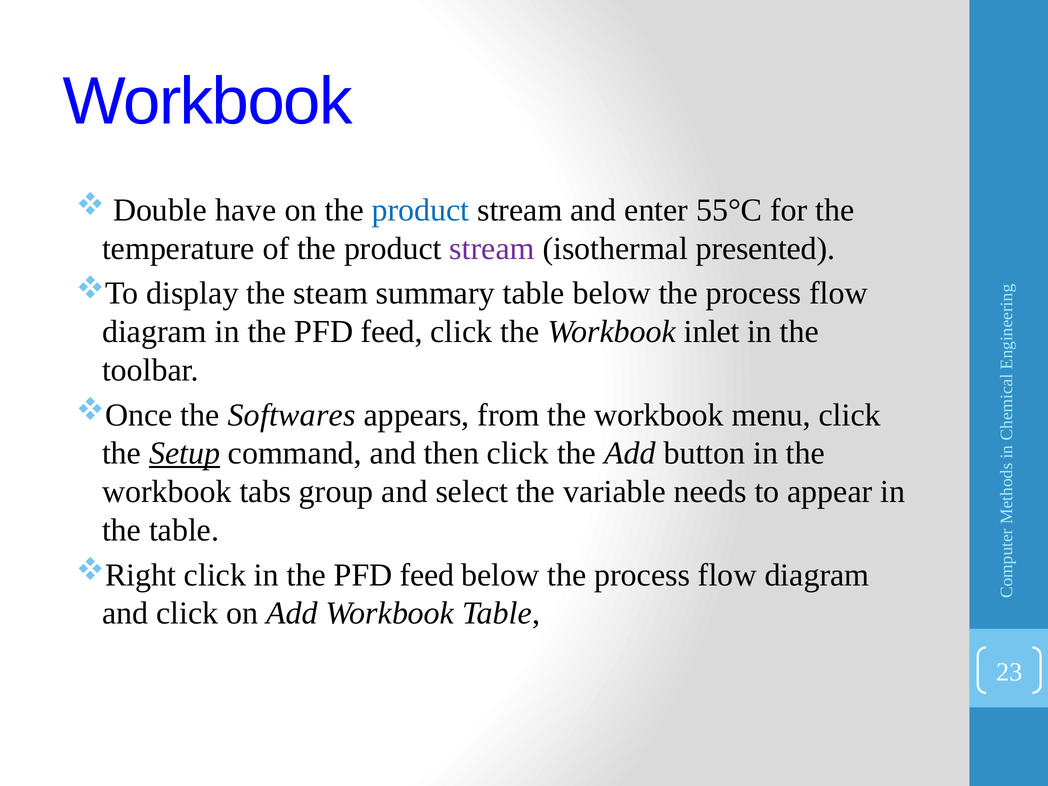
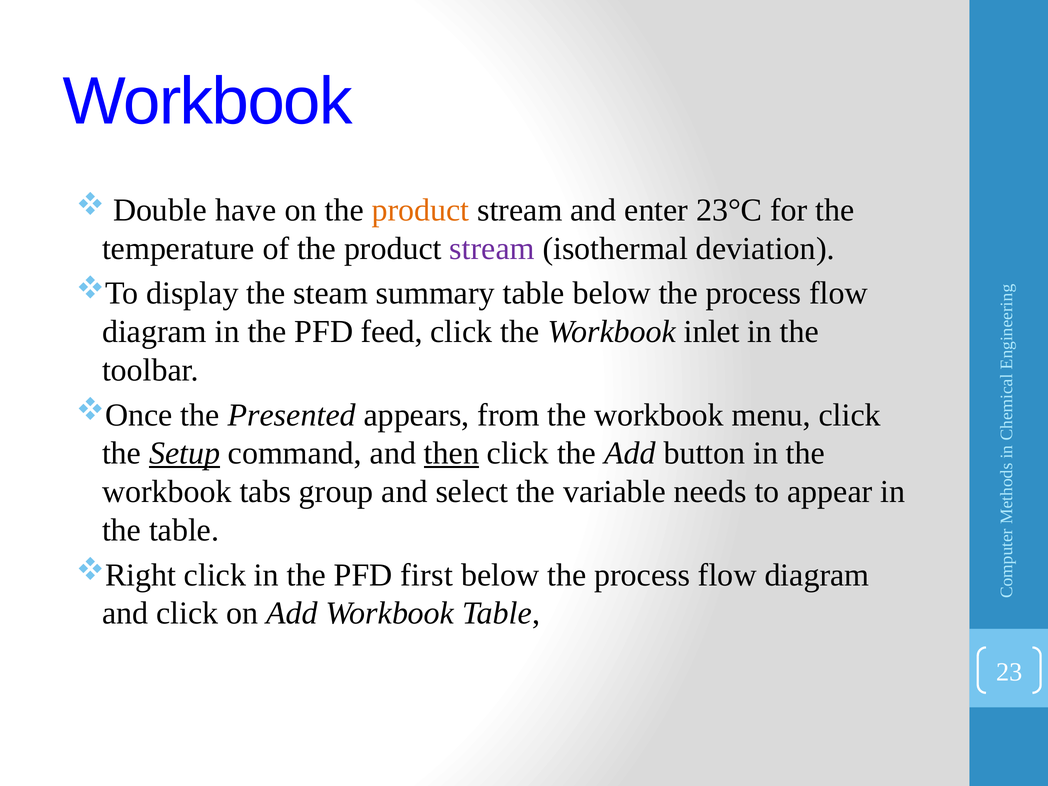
product colour: blue -> orange (421, 210)
55°C: 55°C -> 23°C (729, 210)
presented: presented -> deviation (765, 249)
Softwares: Softwares -> Presented (292, 415)
then underline: none -> present (451, 453)
feed: feed -> first (427, 575)
